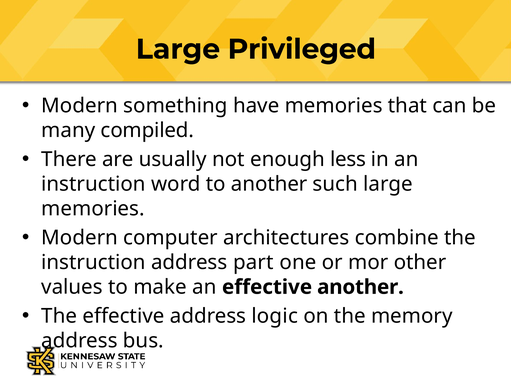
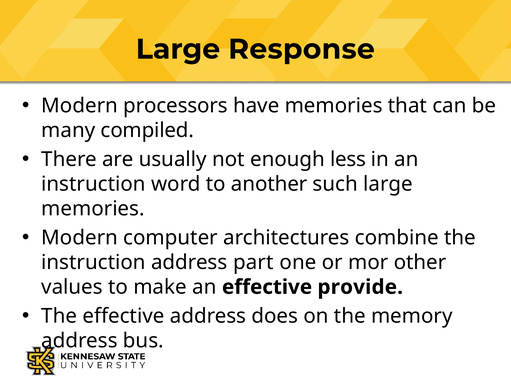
Privileged: Privileged -> Response (302, 49)
something: something -> processors (176, 106)
effective another: another -> provide (360, 287)
logic: logic -> does (275, 316)
